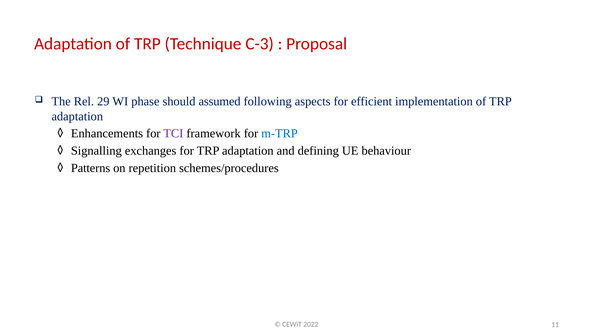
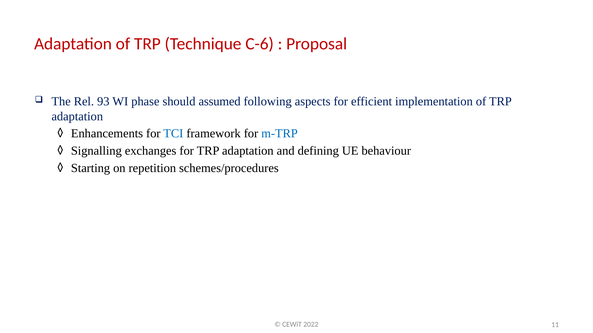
C-3: C-3 -> C-6 (260, 44)
29: 29 -> 93 (103, 102)
TCI colour: purple -> blue (173, 134)
Patterns: Patterns -> Starting (91, 168)
